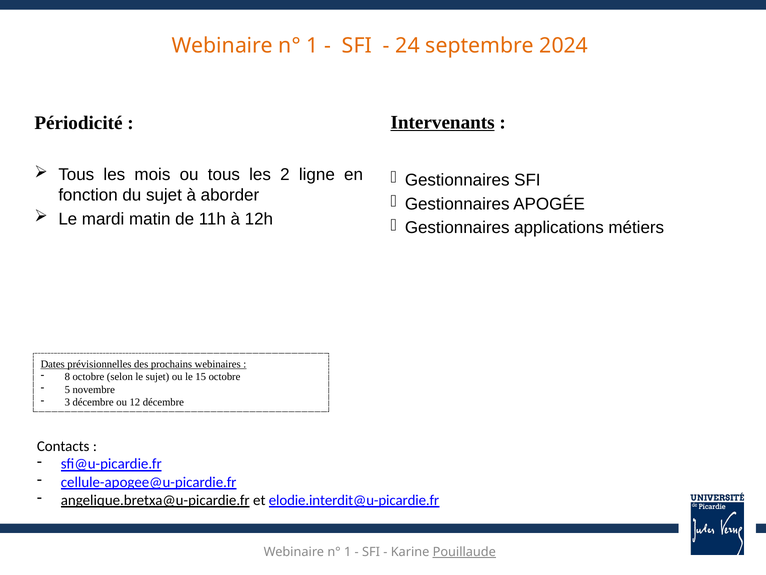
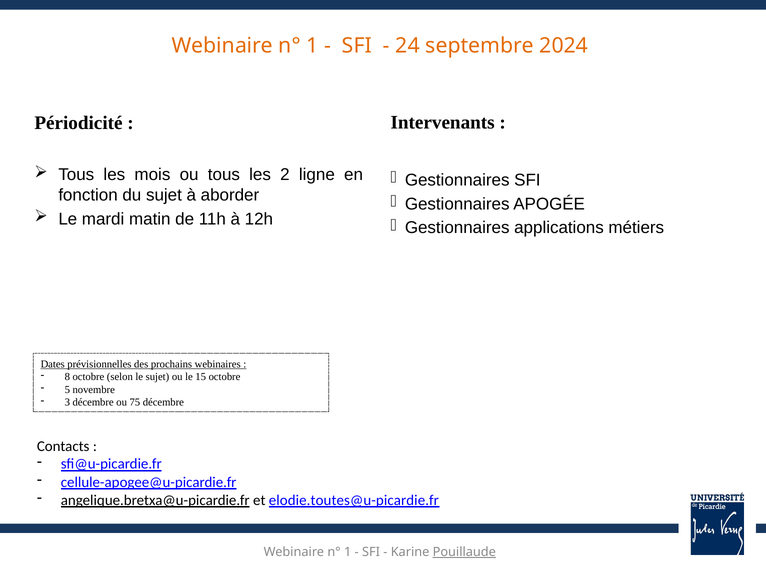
Intervenants underline: present -> none (443, 122)
12: 12 -> 75 (135, 402)
elodie.interdit@u-picardie.fr: elodie.interdit@u-picardie.fr -> elodie.toutes@u-picardie.fr (354, 500)
